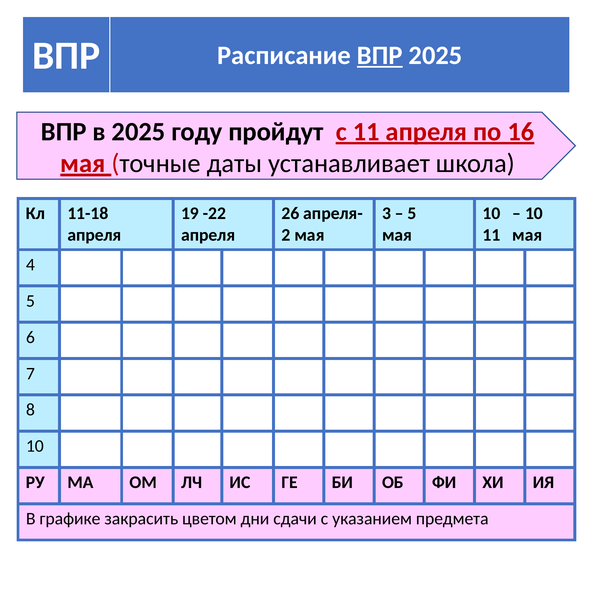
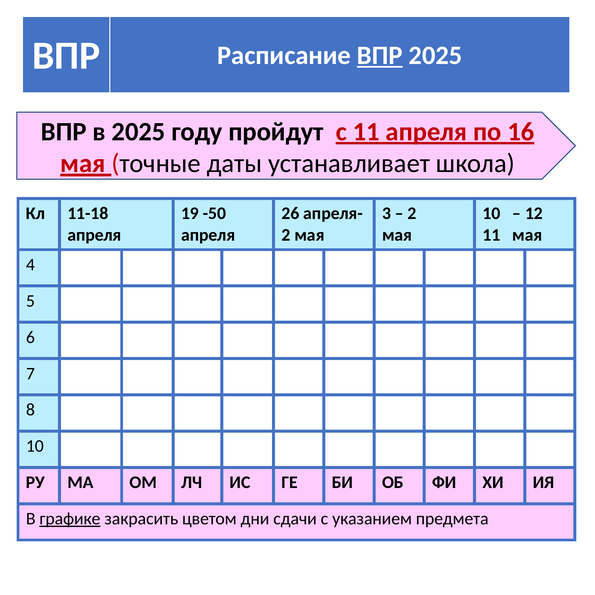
-22: -22 -> -50 (214, 213)
5: 5 -> 2 (412, 213)
10: 10 -> 12 (534, 213)
графике underline: none -> present (70, 519)
